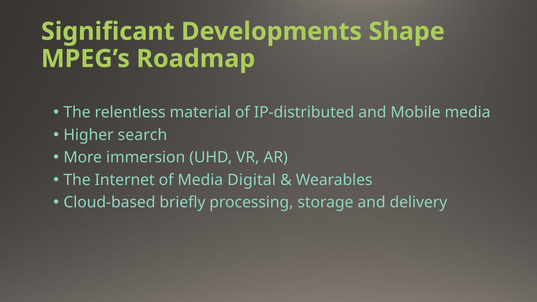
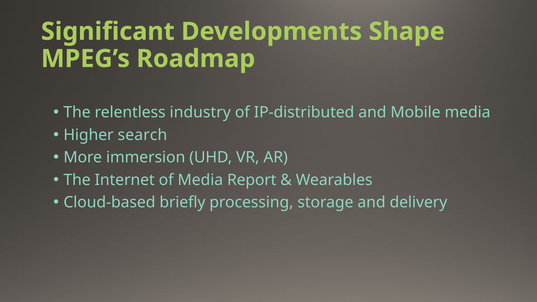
material: material -> industry (200, 112)
Digital: Digital -> Report (252, 180)
